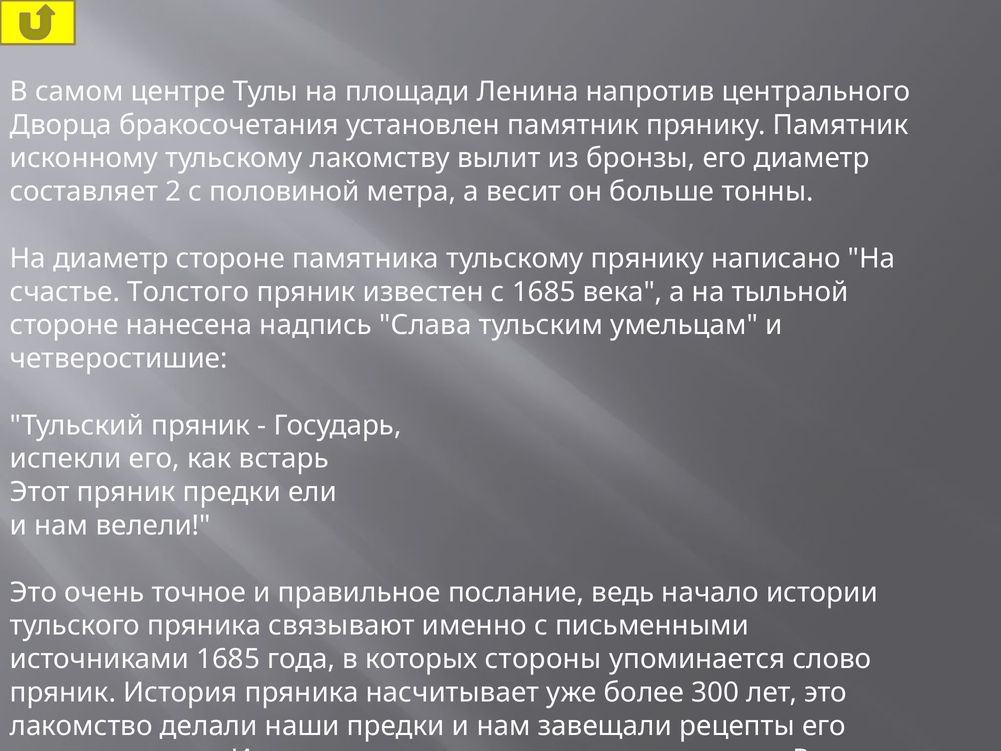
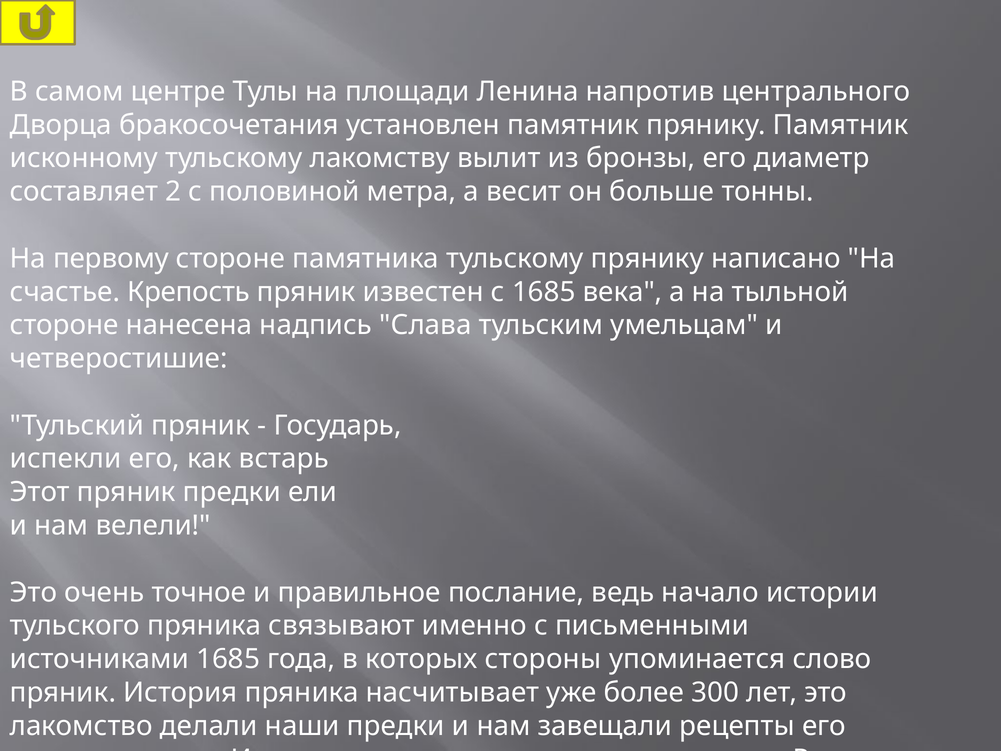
На диаметр: диаметр -> первому (111, 258)
Толстого: Толстого -> Крепость (189, 292)
